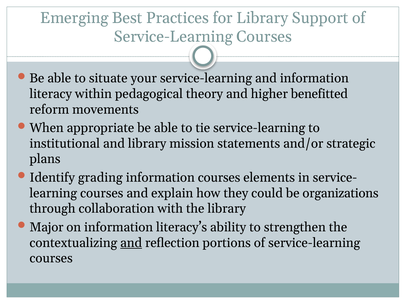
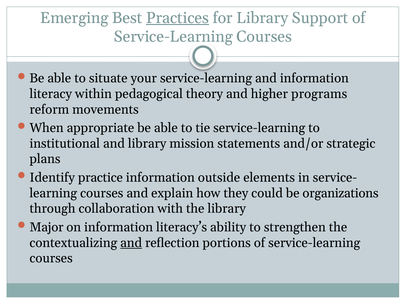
Practices underline: none -> present (178, 18)
benefitted: benefitted -> programs (319, 94)
grading: grading -> practice (100, 178)
information courses: courses -> outside (219, 178)
